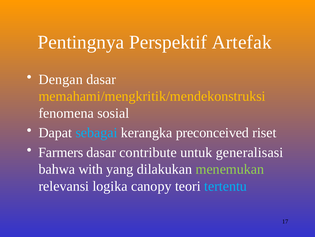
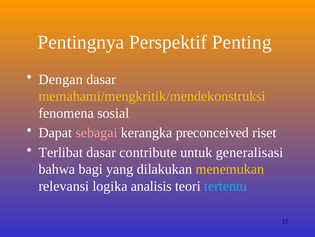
Artefak: Artefak -> Penting (242, 42)
sebagai colour: light blue -> pink (96, 132)
Farmers: Farmers -> Terlibat (61, 152)
with: with -> bagi (91, 169)
menemukan colour: light green -> yellow (230, 169)
canopy: canopy -> analisis (151, 186)
